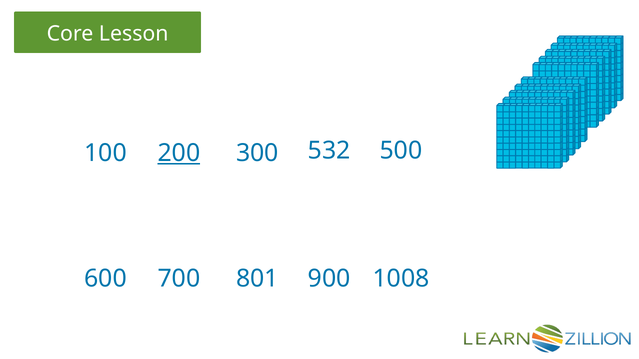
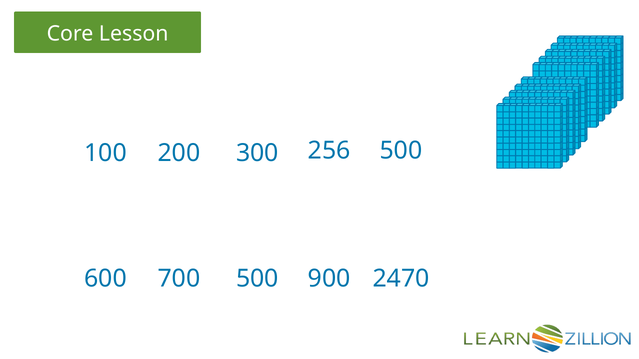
200 underline: present -> none (179, 153)
532: 532 -> 256 (329, 151)
700 801: 801 -> 500 (257, 279)
1008: 1008 -> 2470 (401, 279)
